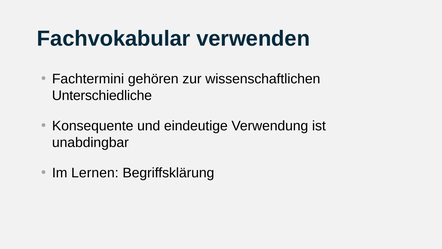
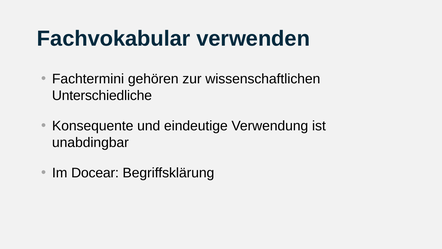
Lernen: Lernen -> Docear (95, 173)
